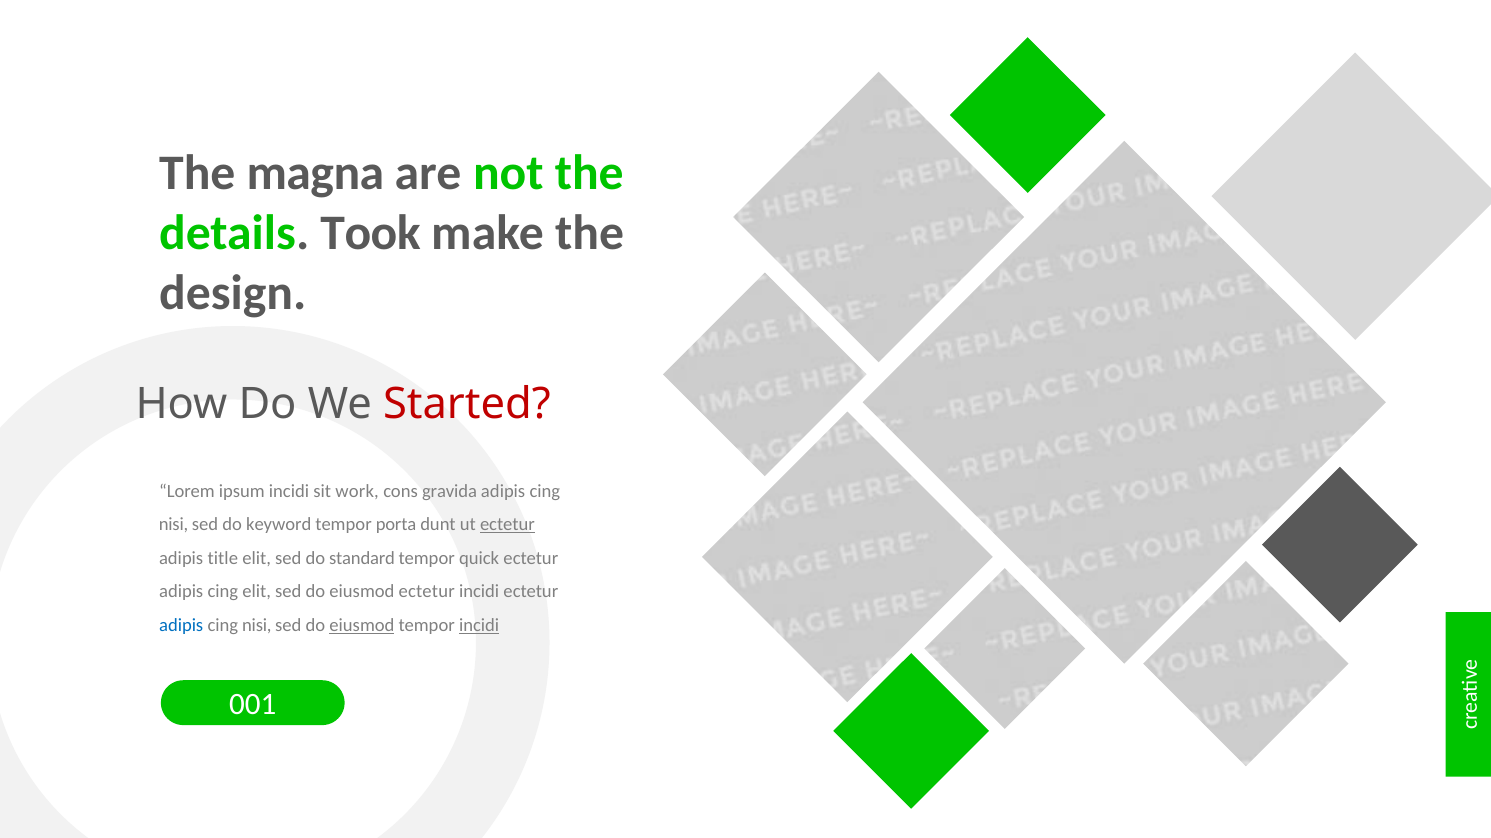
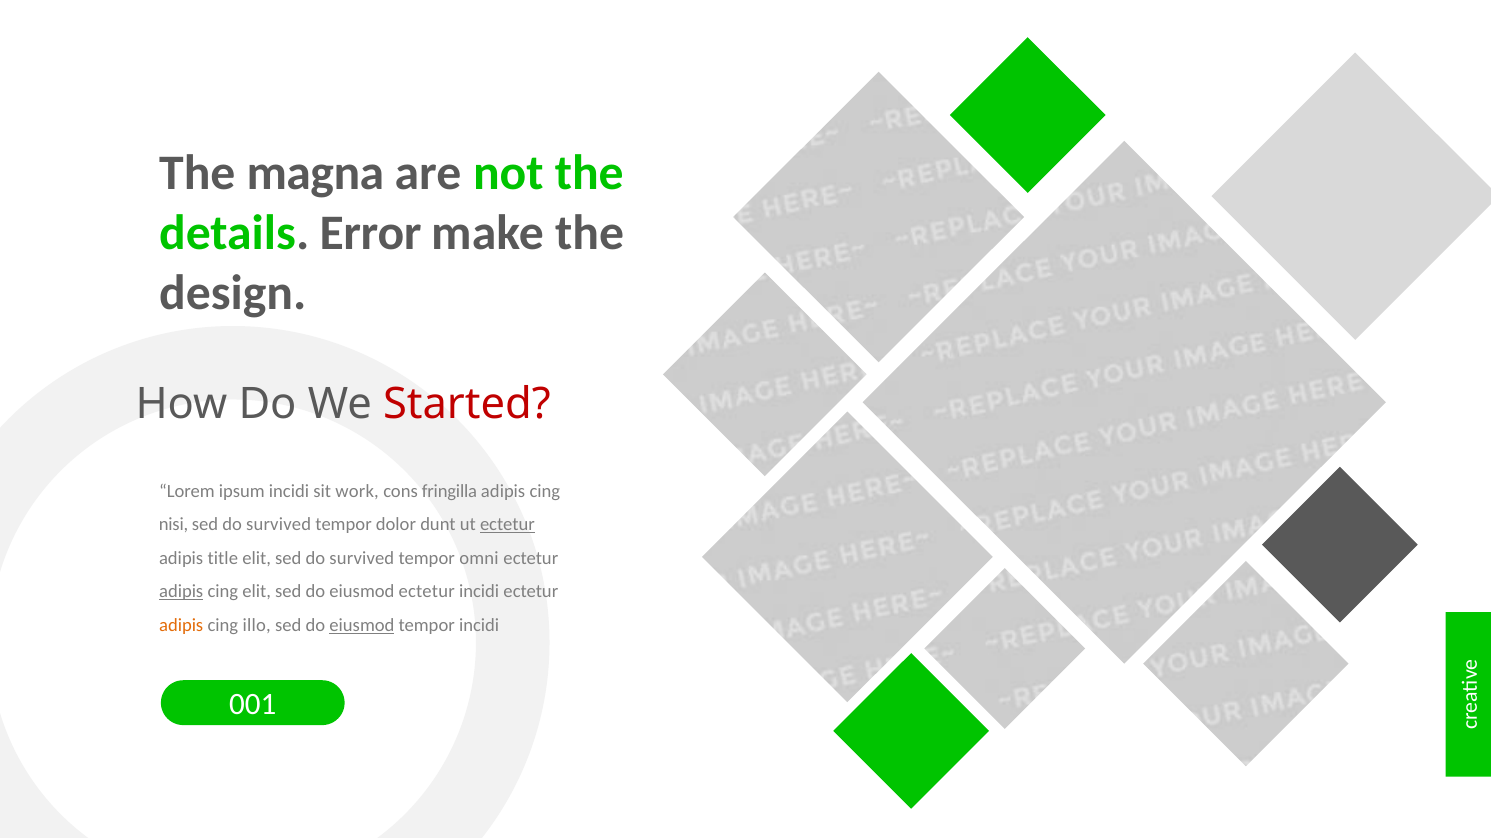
Took: Took -> Error (371, 233)
gravida: gravida -> fringilla (450, 492)
keyword: keyword -> survived (279, 525)
porta: porta -> dolor (396, 525)
elit sed do standard: standard -> survived (362, 559)
quick: quick -> omni (479, 559)
adipis underline: none -> present (181, 592)
adipis colour: blue -> orange (181, 626)
nisi: nisi -> illo (257, 626)
incidi underline: present -> none (479, 626)
